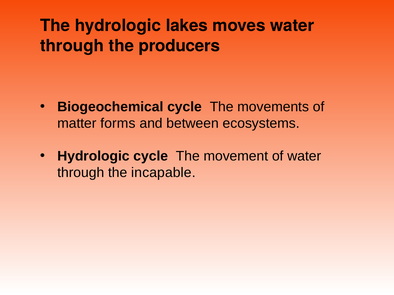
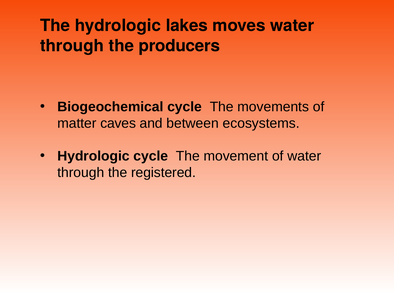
forms: forms -> caves (118, 124)
incapable: incapable -> registered (164, 173)
